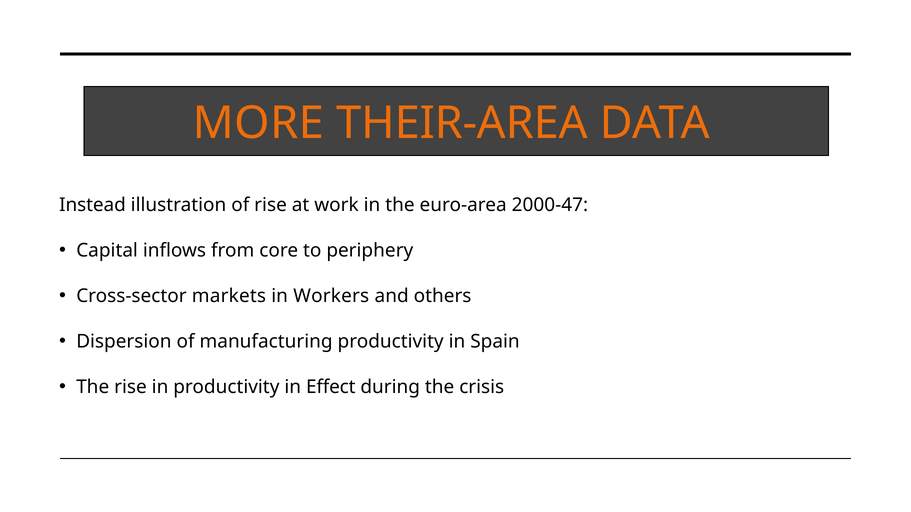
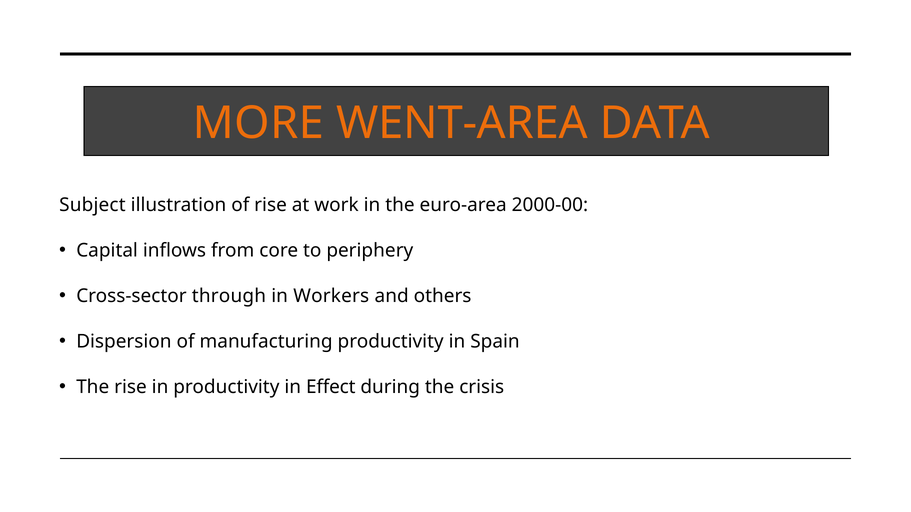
THEIR-AREA: THEIR-AREA -> WENT-AREA (462, 123)
Instead: Instead -> Subject (92, 205)
2000-47: 2000-47 -> 2000-00 (550, 205)
markets: markets -> through (229, 296)
